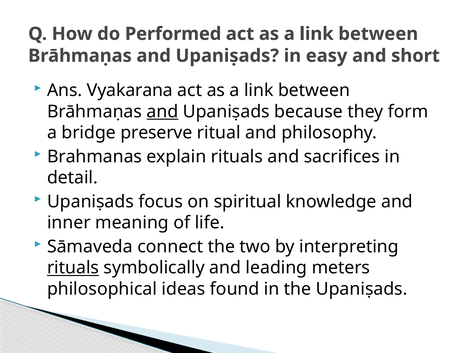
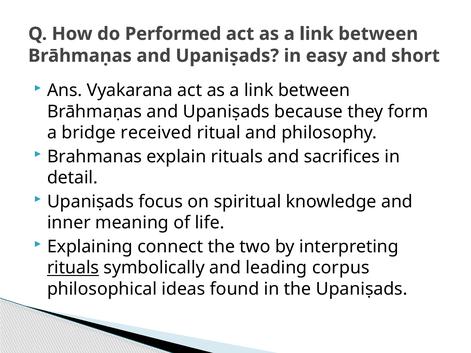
and underline: present -> none (162, 112)
preserve: preserve -> received (156, 133)
Sāmaveda: Sāmaveda -> Explaining (90, 247)
meters: meters -> corpus (341, 268)
